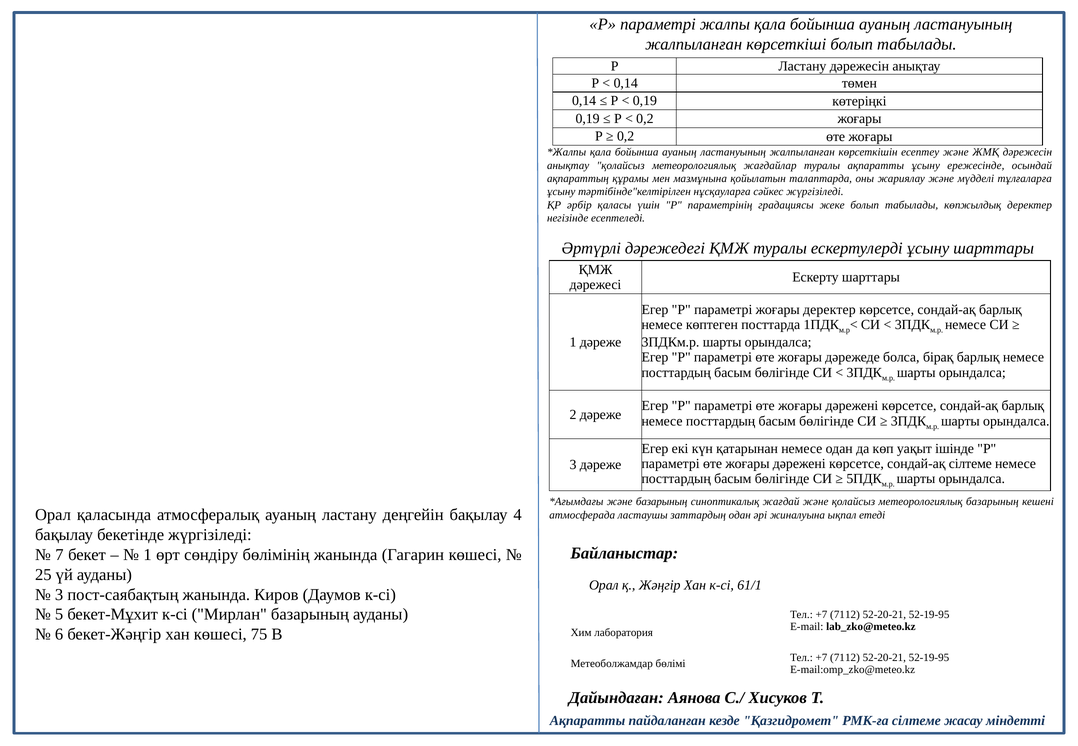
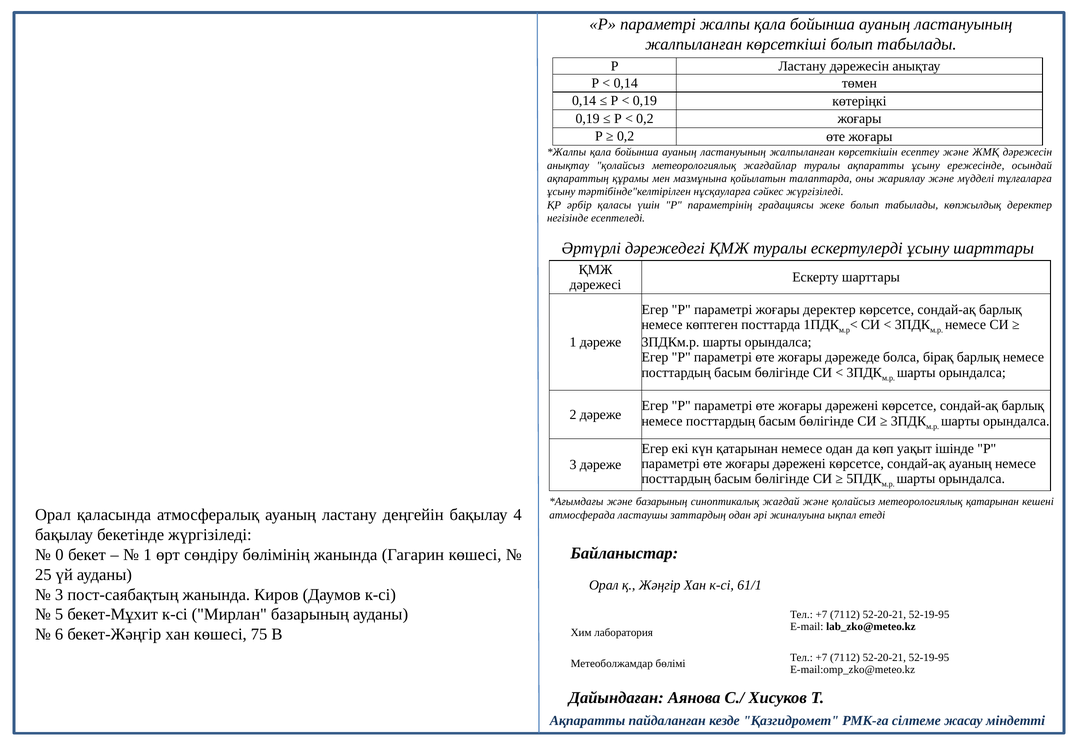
сондай-ақ сілтеме: сілтеме -> ауаның (970, 464)
метеорологиялық базарының: базарының -> қатарынан (992, 502)
7: 7 -> 0 (59, 555)
